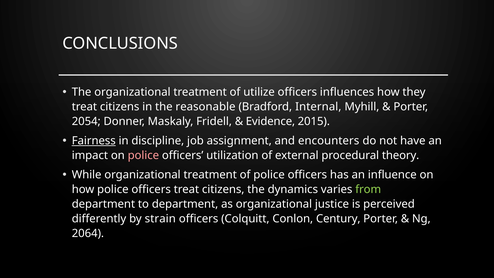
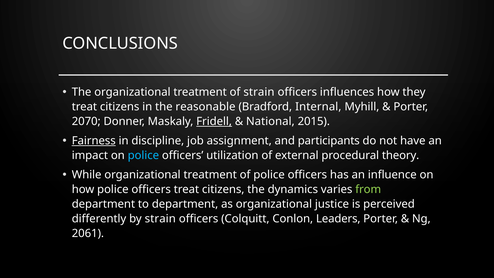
of utilize: utilize -> strain (259, 92)
2054: 2054 -> 2070 (86, 122)
Fridell underline: none -> present (214, 122)
Evidence: Evidence -> National (270, 122)
encounters: encounters -> participants (329, 141)
police colour: pink -> light blue (143, 155)
Century: Century -> Leaders (338, 219)
2064: 2064 -> 2061 (88, 233)
